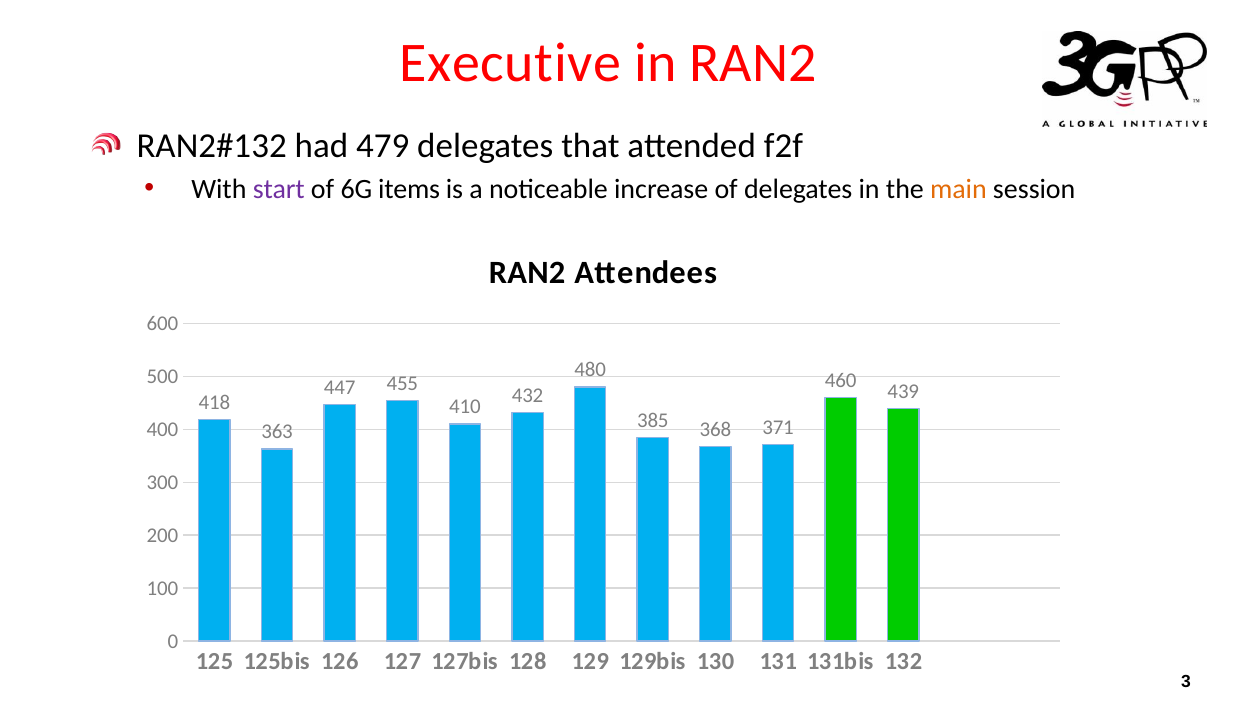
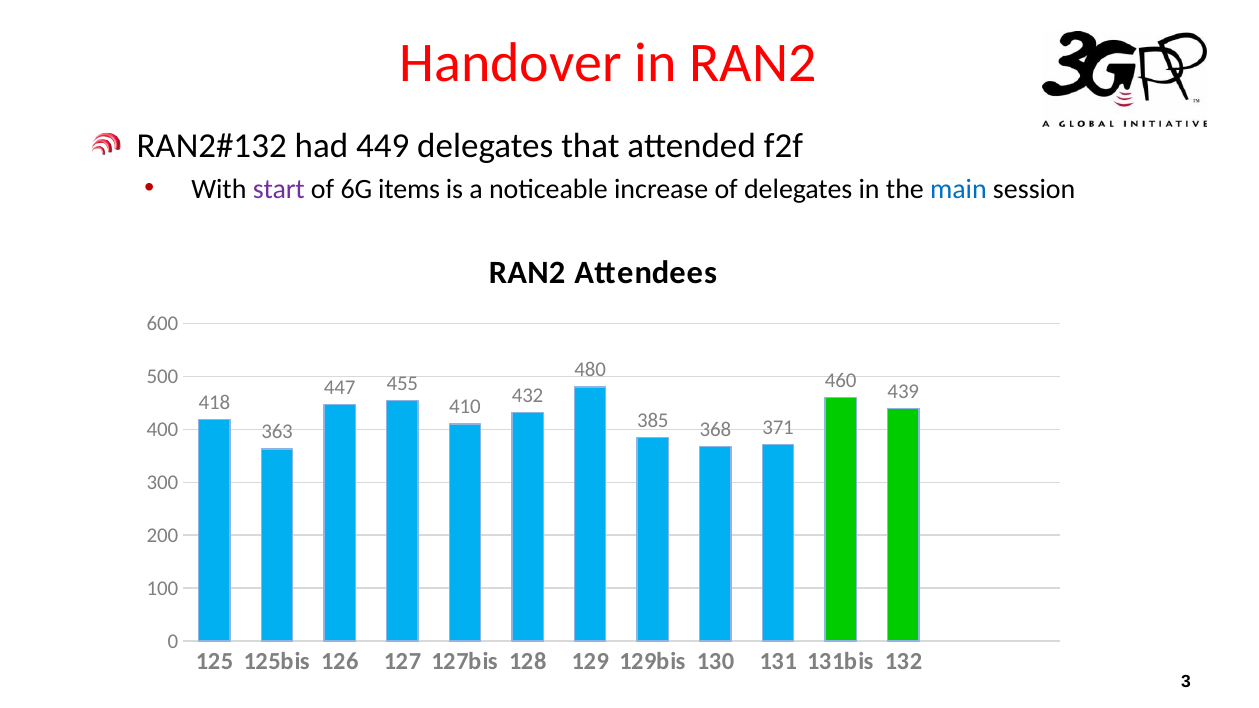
Executive: Executive -> Handover (511, 63)
479: 479 -> 449 (383, 146)
main colour: orange -> blue (958, 189)
